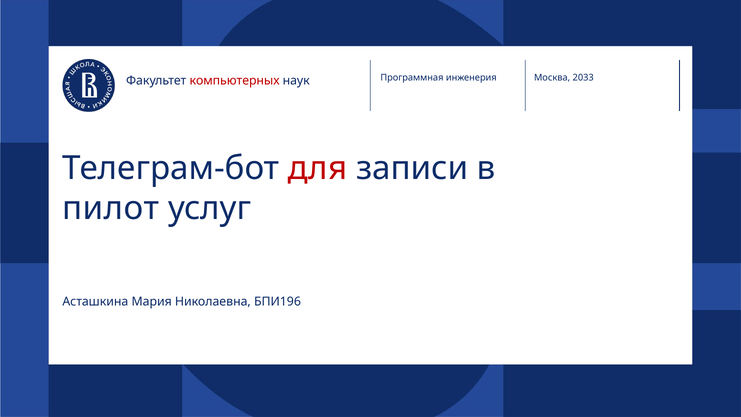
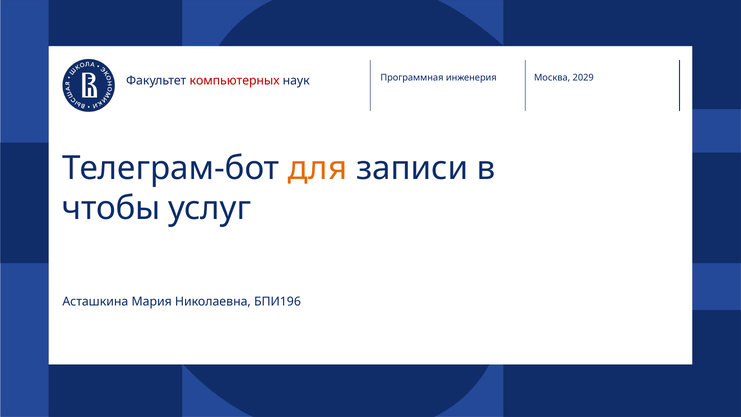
2033: 2033 -> 2029 (583, 78)
для colour: red -> orange (318, 168)
пилот: пилот -> чтобы (111, 208)
